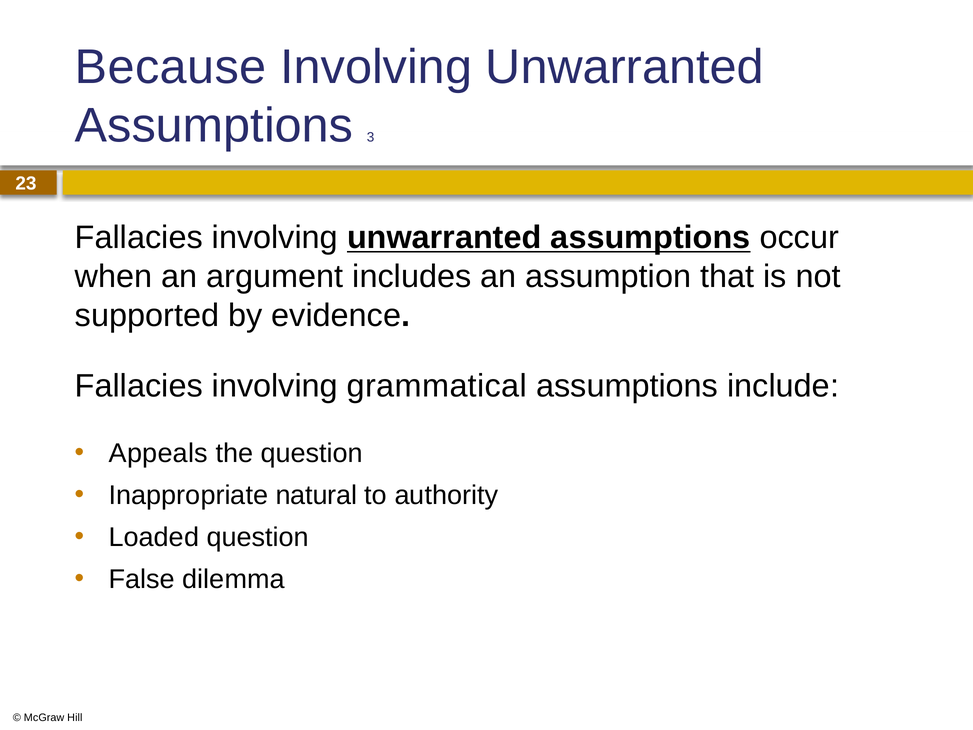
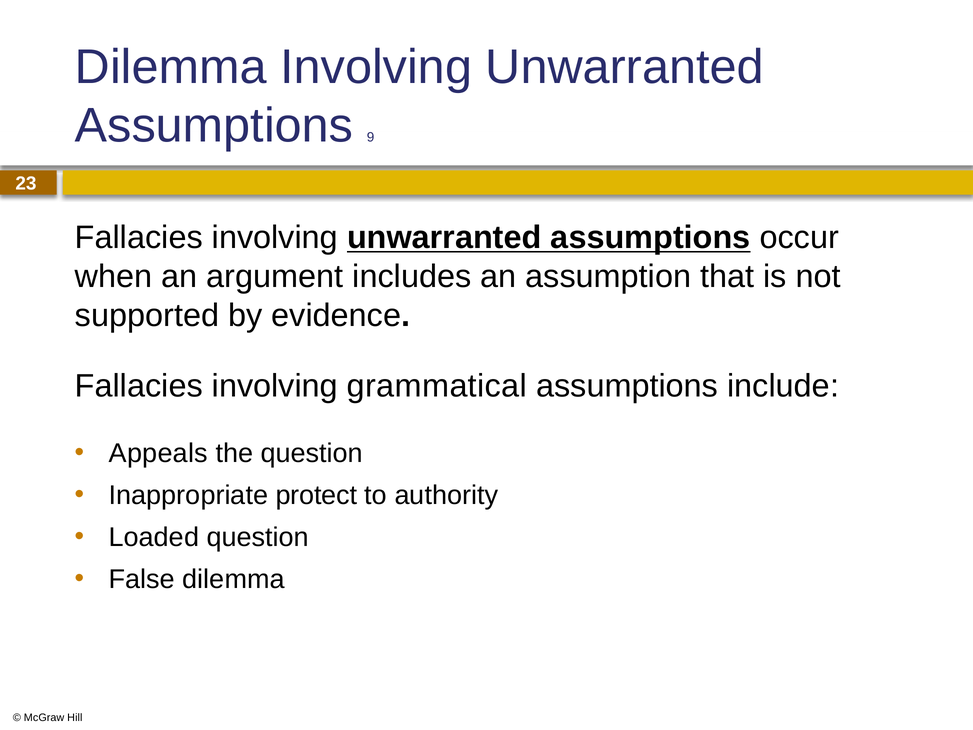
Because: Because -> Dilemma (171, 67)
3: 3 -> 9 (371, 137)
natural: natural -> protect (316, 495)
